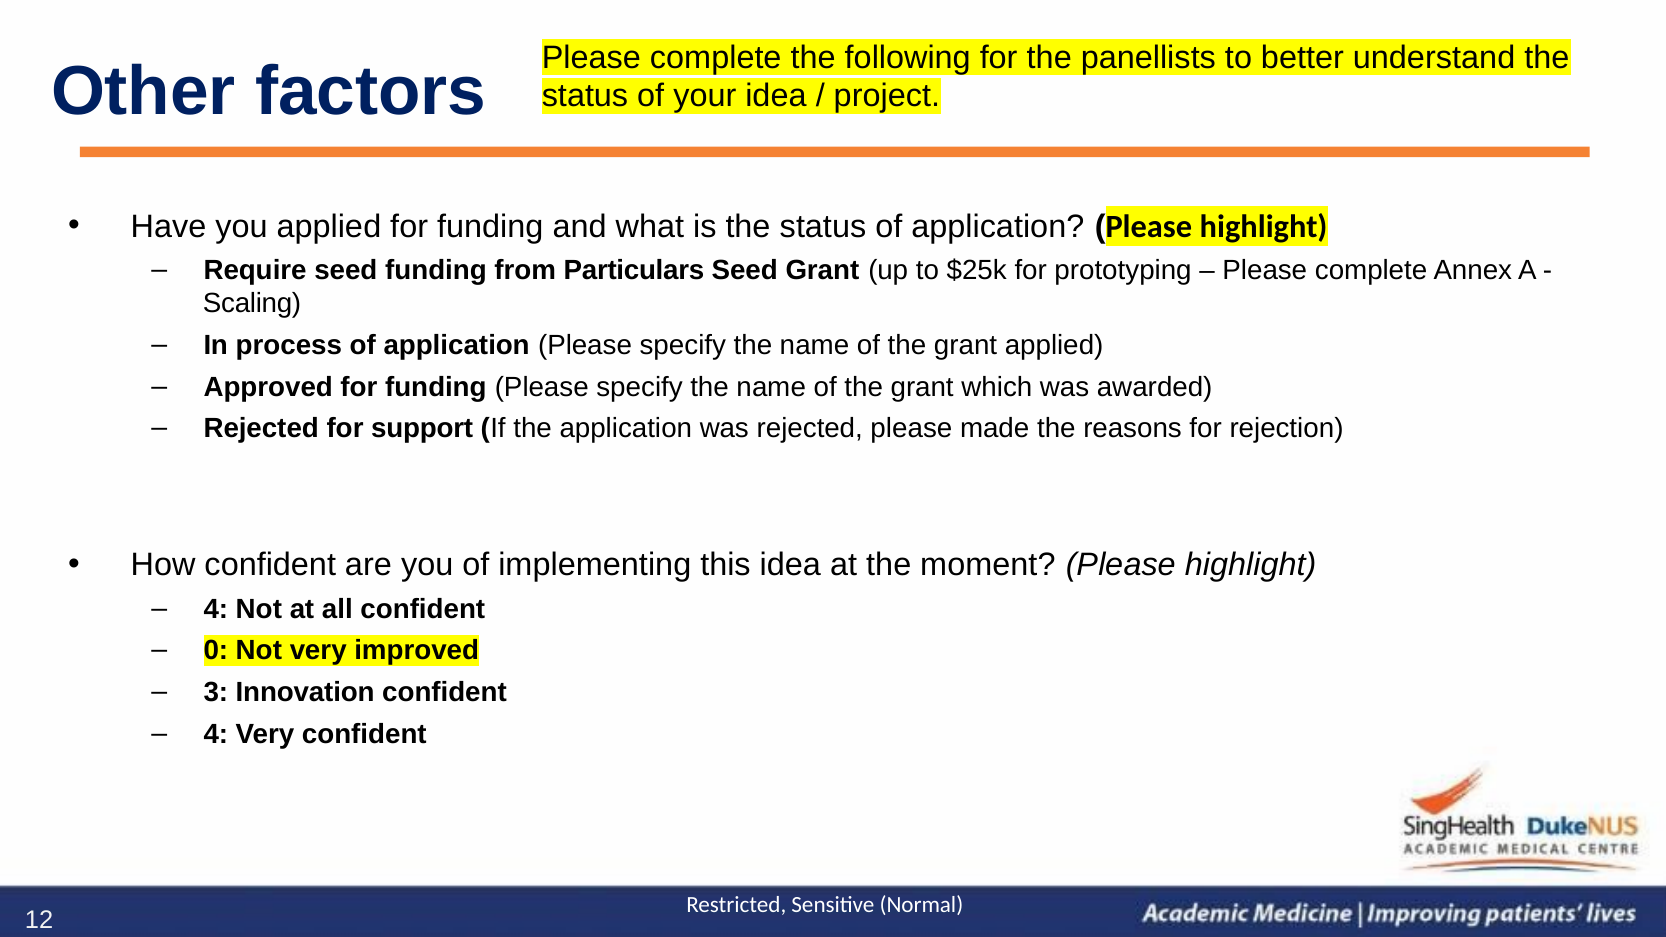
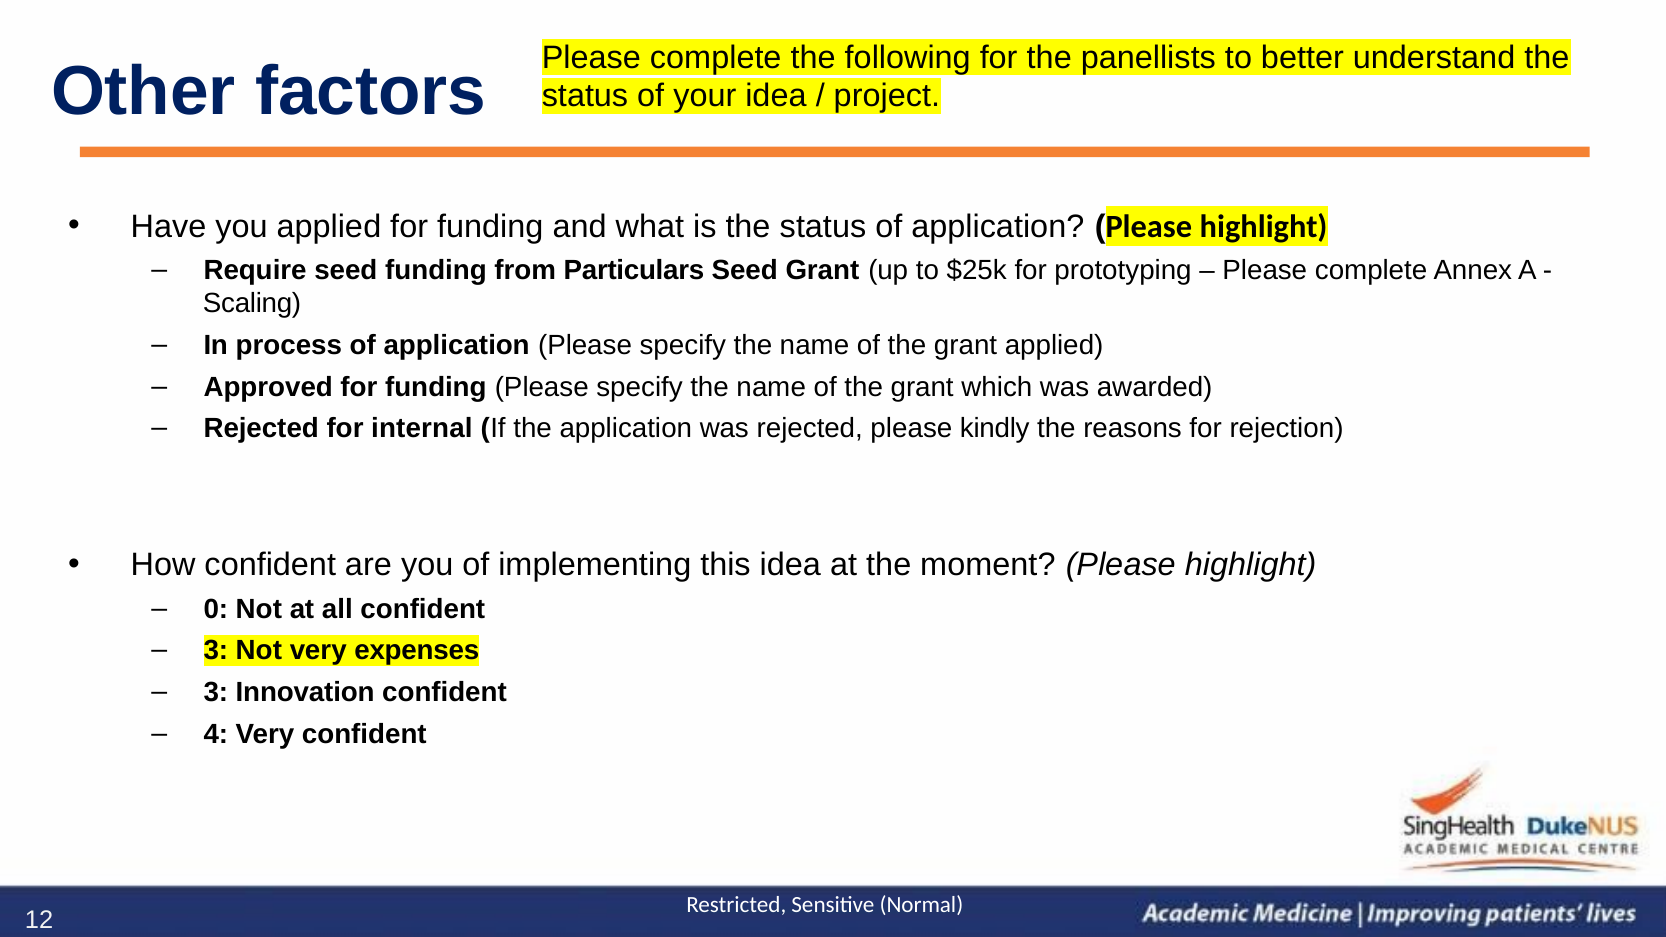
support: support -> internal (422, 429)
made: made -> kindly (995, 429)
4: 4 -> 0 (216, 609)
0: 0 -> 3 (216, 651)
improved: improved -> expenses (417, 651)
